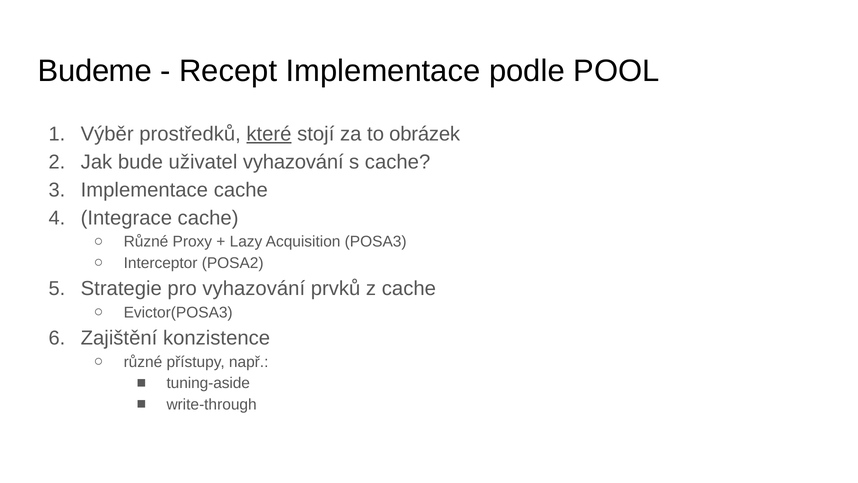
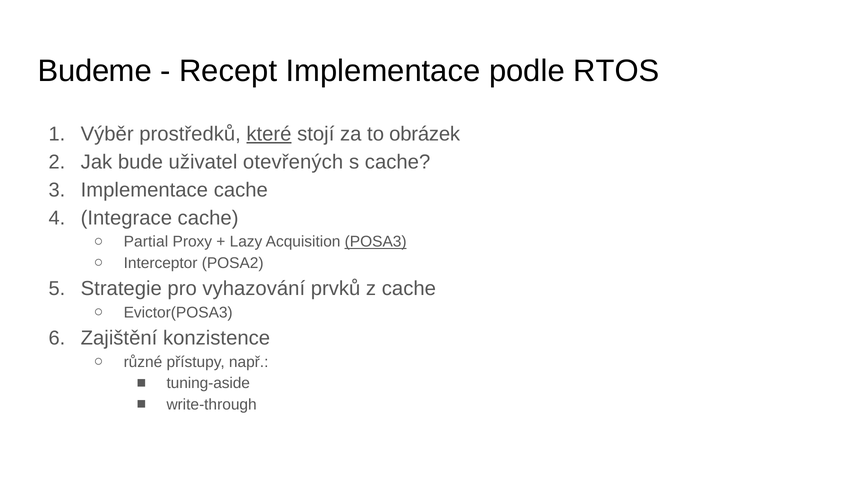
POOL: POOL -> RTOS (616, 71)
uživatel vyhazování: vyhazování -> otevřených (293, 162)
Různé: Různé -> Partial (146, 242)
POSA3 underline: none -> present (376, 242)
